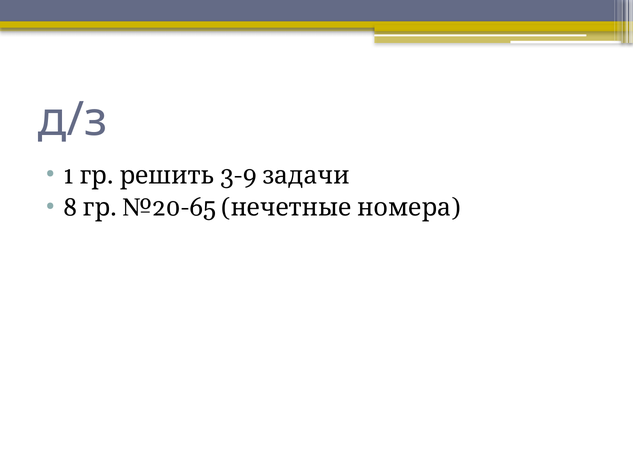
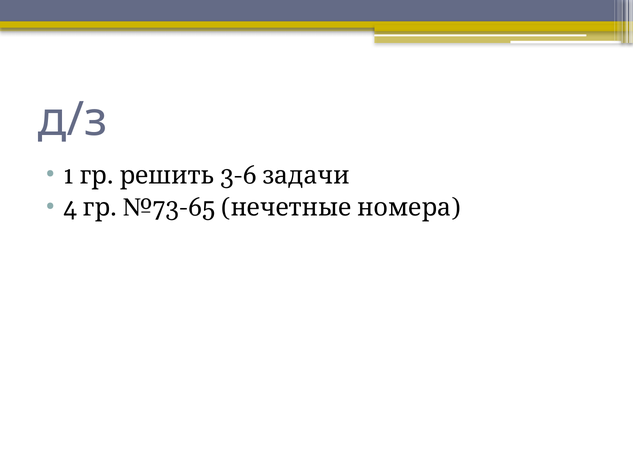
3-9: 3-9 -> 3-6 (238, 175)
8: 8 -> 4 (70, 208)
№20-65: №20-65 -> №73-65 (169, 208)
